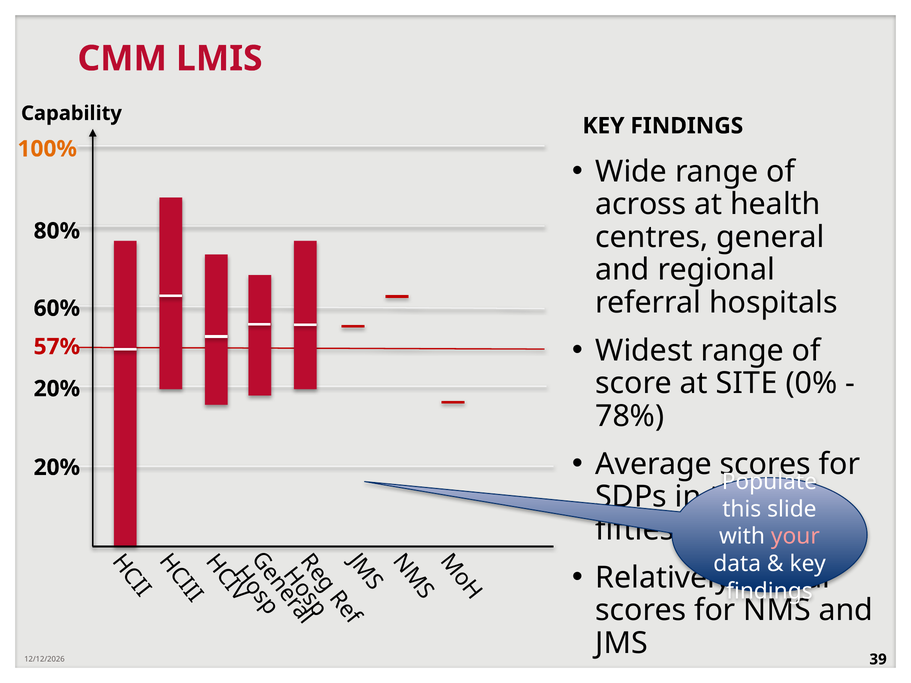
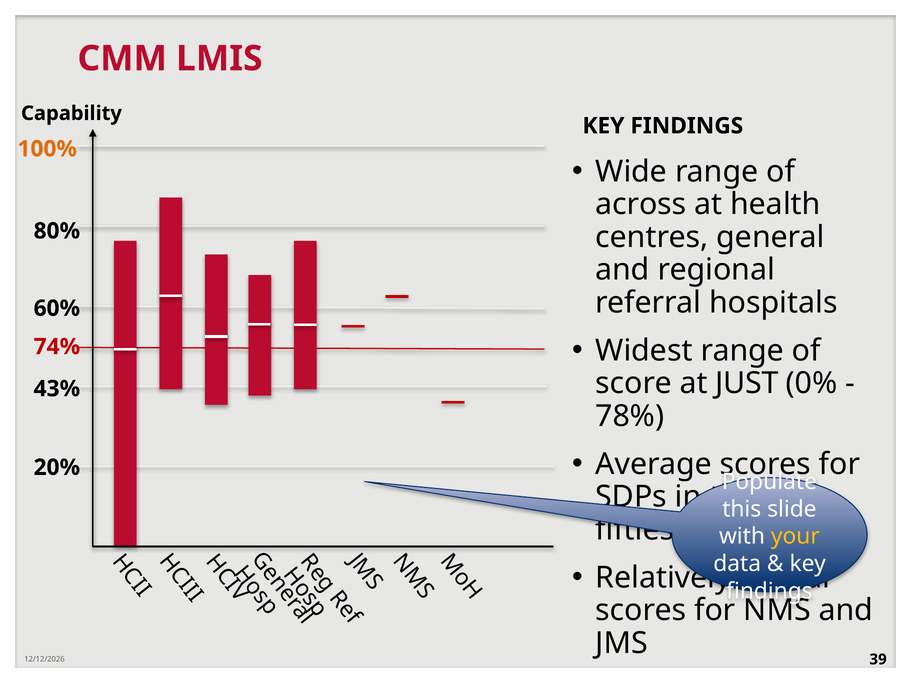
57%: 57% -> 74% (57, 347)
SITE: SITE -> JUST (747, 384)
20%: 20% -> 43% (57, 389)
your colour: pink -> yellow (795, 537)
